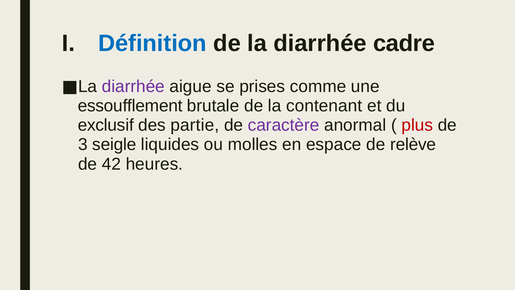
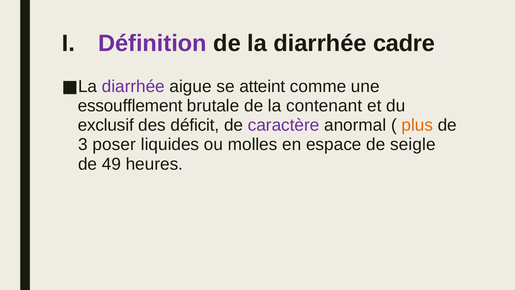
Définition colour: blue -> purple (152, 43)
prises: prises -> atteint (262, 86)
partie: partie -> déficit (195, 125)
plus colour: red -> orange (417, 125)
seigle: seigle -> poser (114, 144)
relève: relève -> seigle (413, 144)
42: 42 -> 49 (111, 164)
